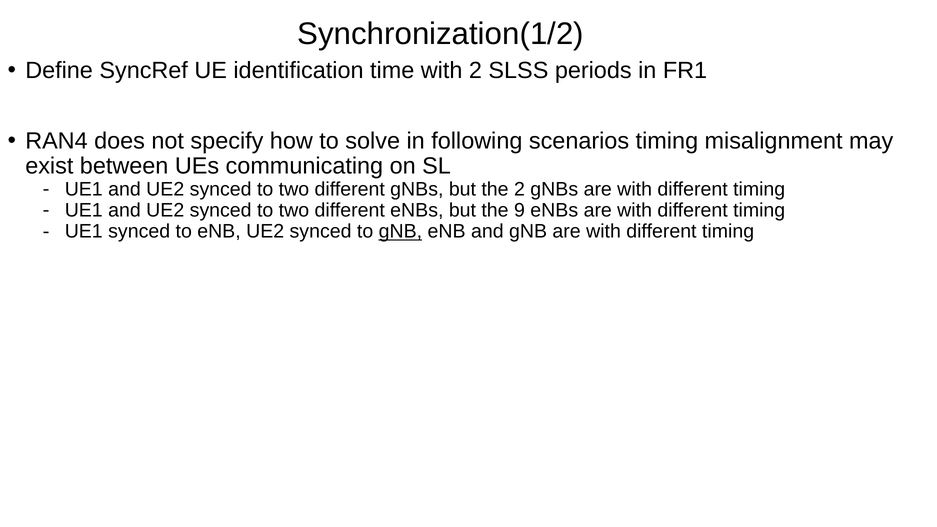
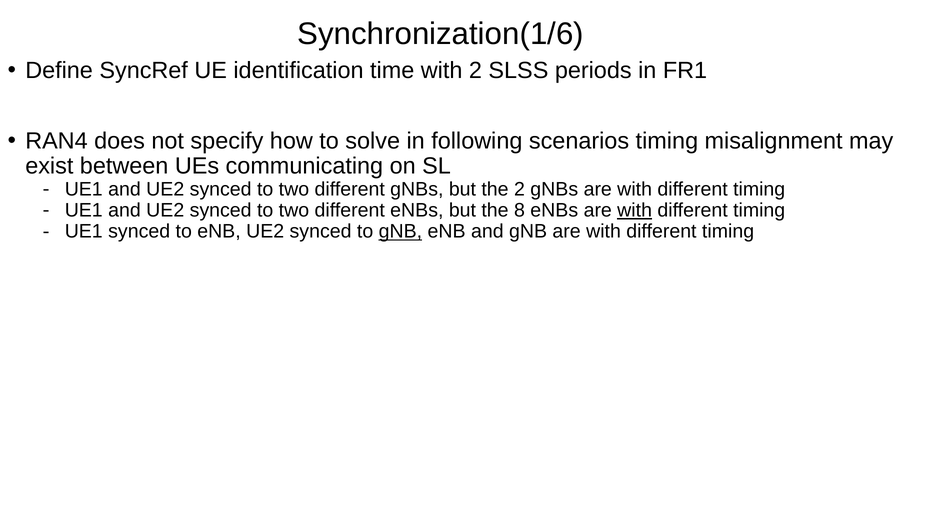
Synchronization(1/2: Synchronization(1/2 -> Synchronization(1/6 (441, 34)
9: 9 -> 8 (520, 210)
with underline: none -> present (635, 210)
